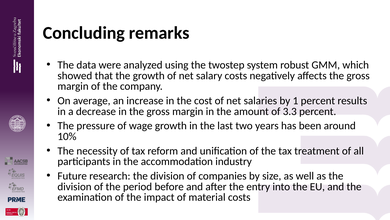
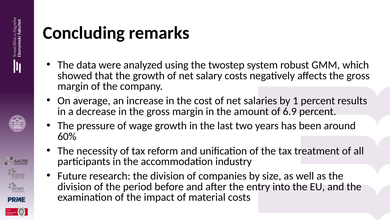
3.3: 3.3 -> 6.9 (290, 111)
10%: 10% -> 60% (67, 136)
